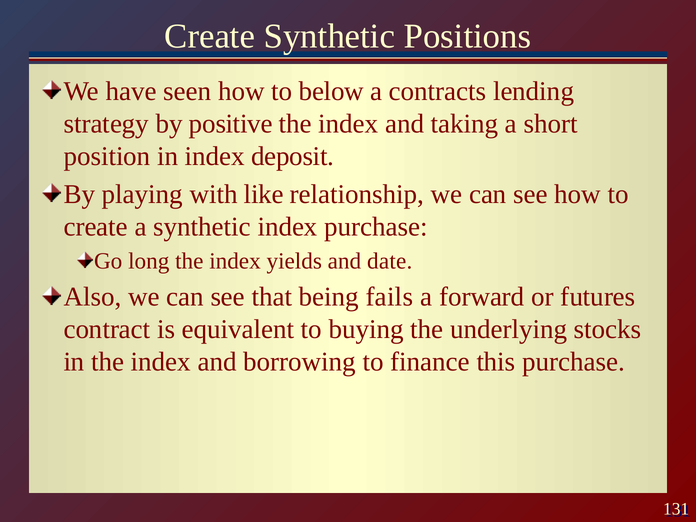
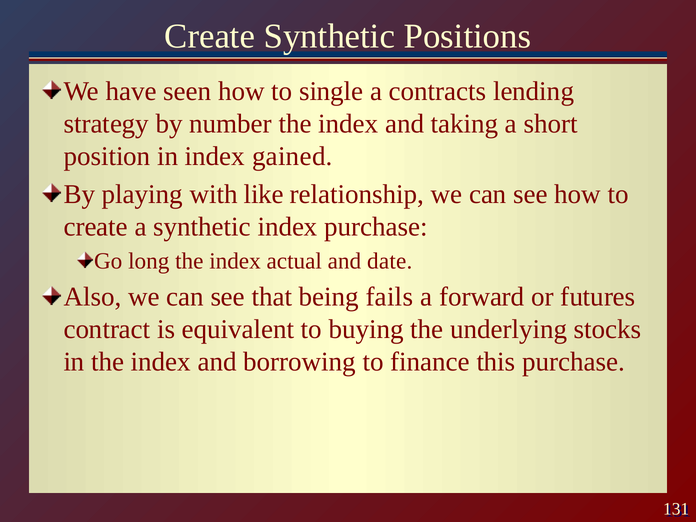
below: below -> single (331, 91)
positive: positive -> number (231, 124)
deposit: deposit -> gained (292, 156)
yields: yields -> actual (294, 261)
